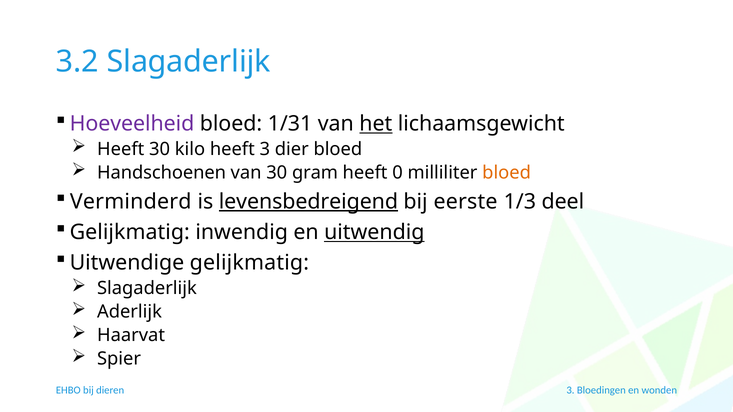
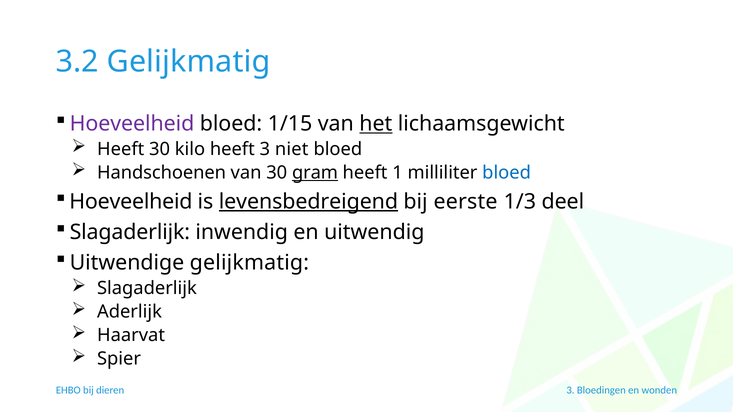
3.2 Slagaderlijk: Slagaderlijk -> Gelijkmatig (189, 62)
1/31: 1/31 -> 1/15 (290, 124)
dier: dier -> niet (292, 149)
gram underline: none -> present (315, 173)
0: 0 -> 1 (398, 173)
bloed colour: orange -> blue (507, 173)
Verminderd: Verminderd -> Hoeveelheid (131, 202)
Gelijkmatig: Gelijkmatig -> Slagaderlijk (130, 232)
uitwendig underline: present -> none (374, 232)
